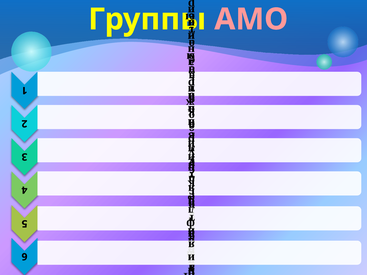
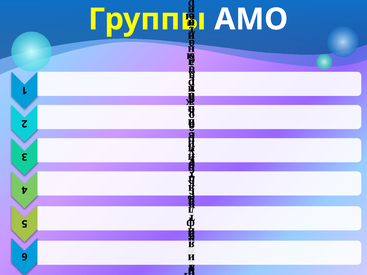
АМО colour: pink -> white (251, 19)
